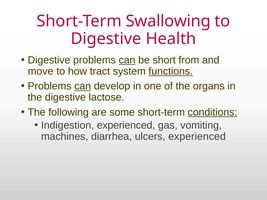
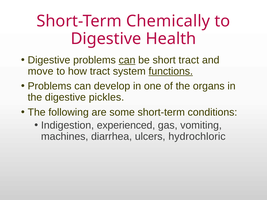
Swallowing: Swallowing -> Chemically (168, 21)
short from: from -> tract (189, 60)
can underline: present -> none (83, 86)
lactose: lactose -> pickles (106, 97)
conditions underline: present -> none (212, 112)
ulcers experienced: experienced -> hydrochloric (197, 137)
